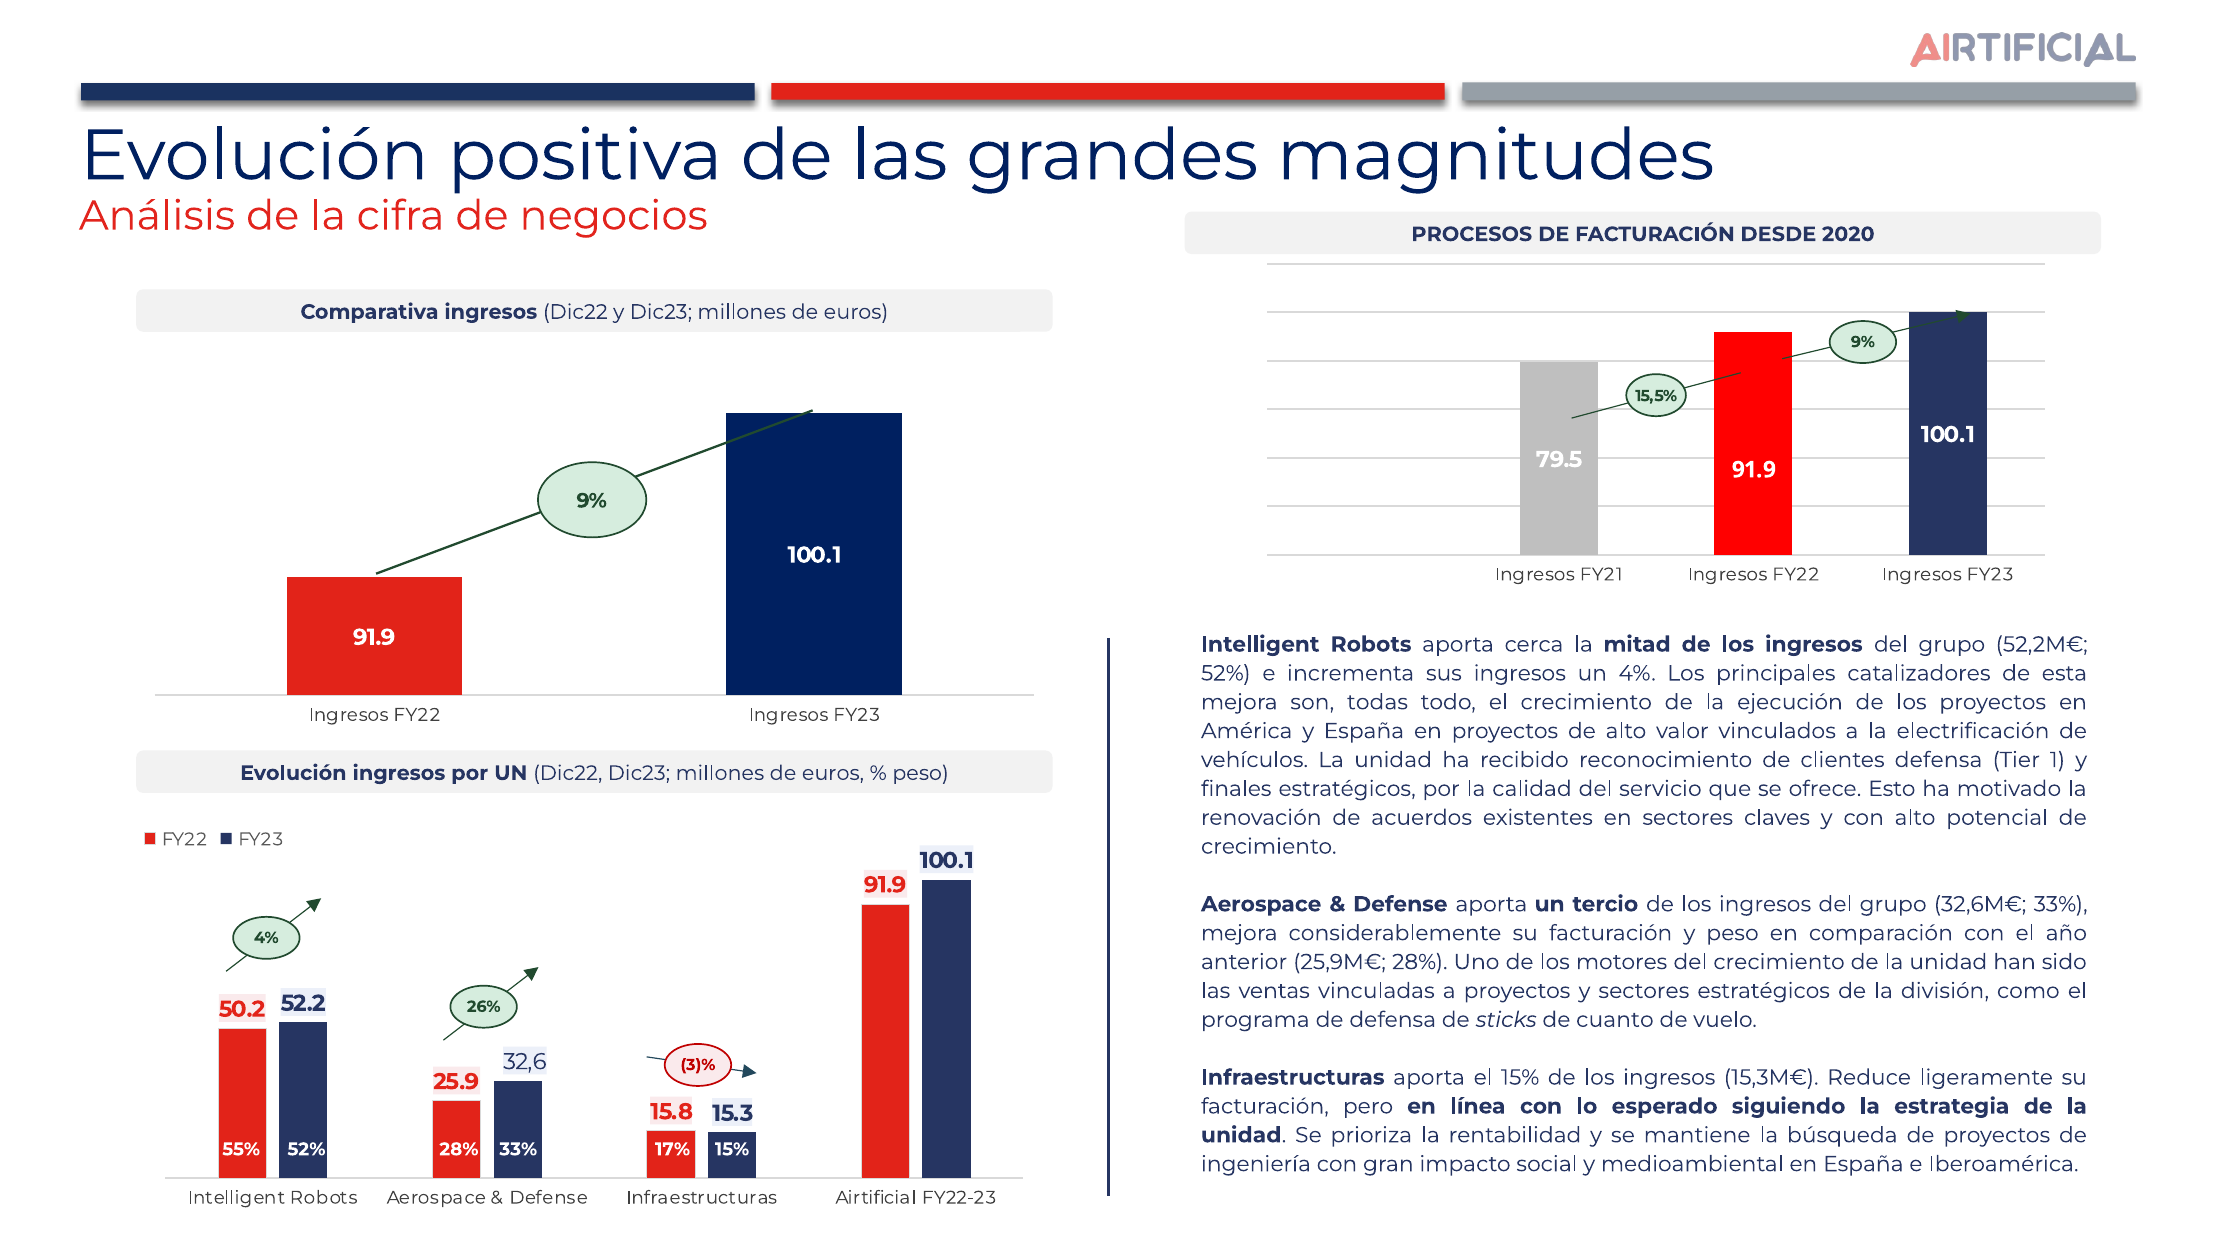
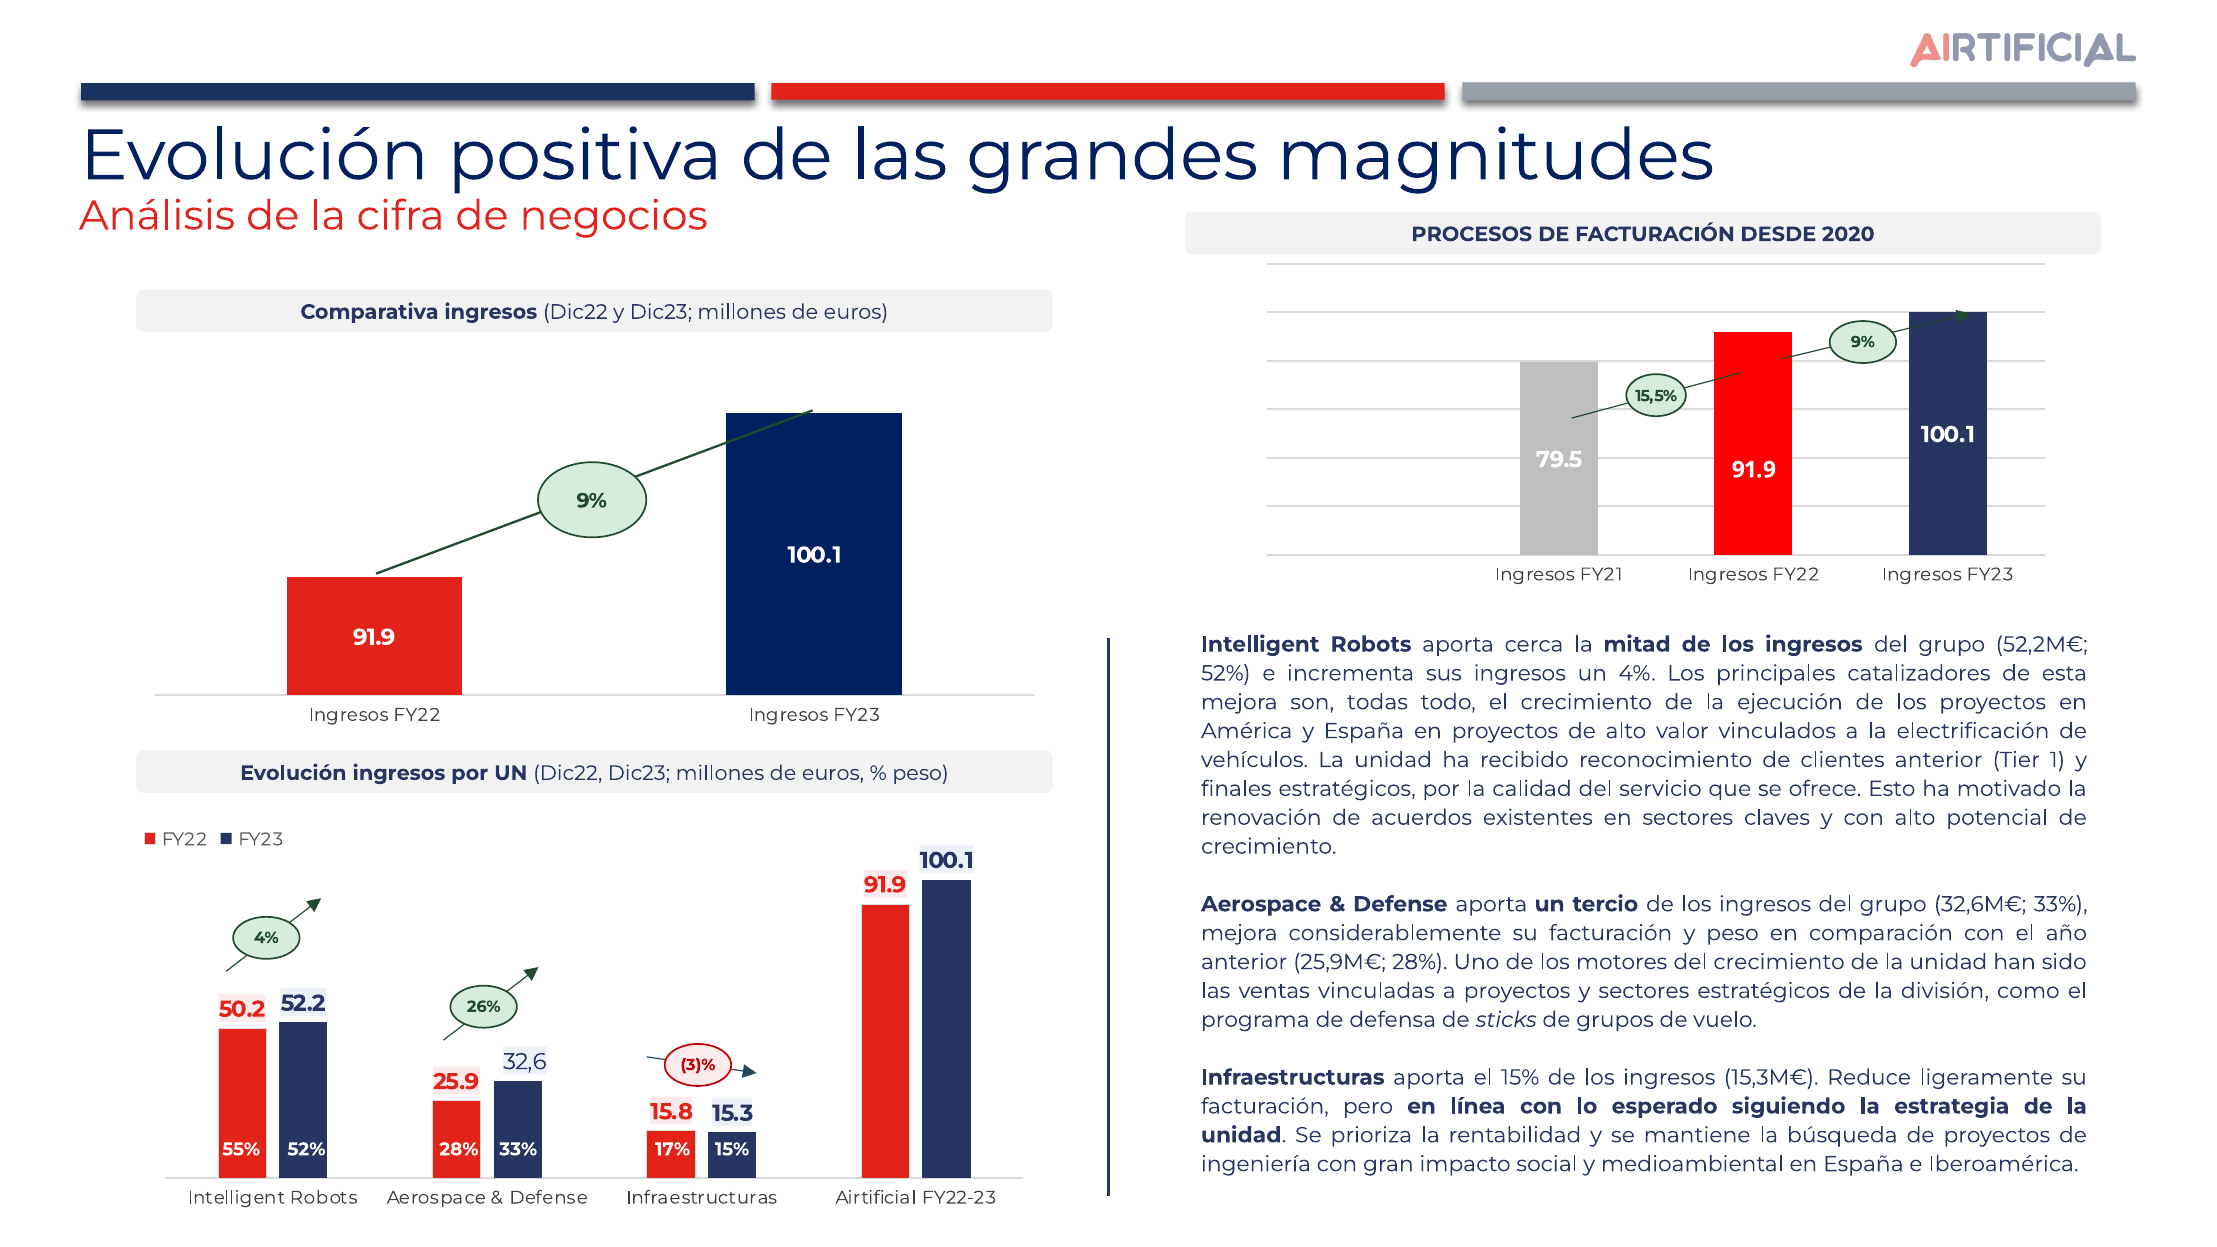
clientes defensa: defensa -> anterior (1939, 760)
cuanto: cuanto -> grupos (1615, 1020)
